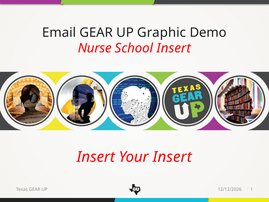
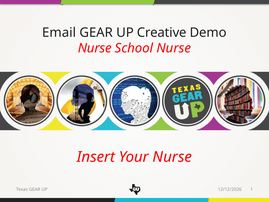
Graphic: Graphic -> Creative (162, 33)
School Insert: Insert -> Nurse (174, 48)
Your Insert: Insert -> Nurse (172, 157)
